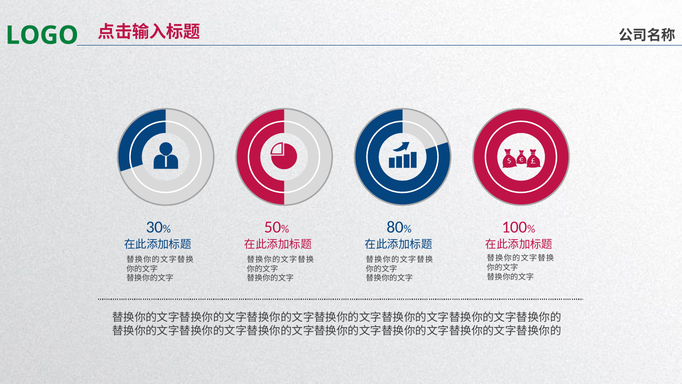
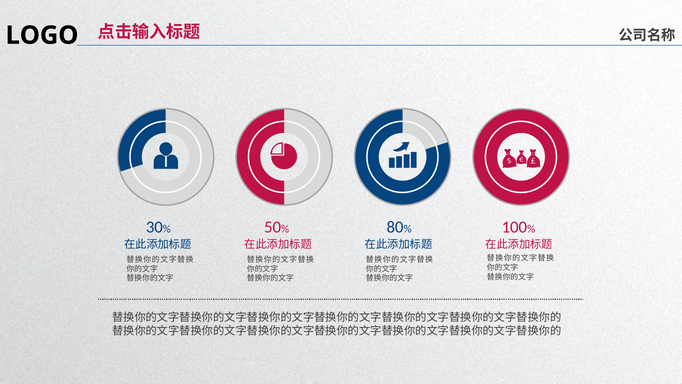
LOGO colour: green -> black (42, 35)
